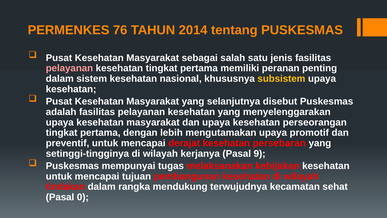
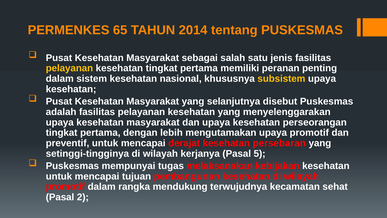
76: 76 -> 65 (120, 30)
pelayanan colour: pink -> yellow (69, 68)
9: 9 -> 5 (260, 153)
tindakan: tindakan -> promotif (65, 187)
0: 0 -> 2 (83, 197)
